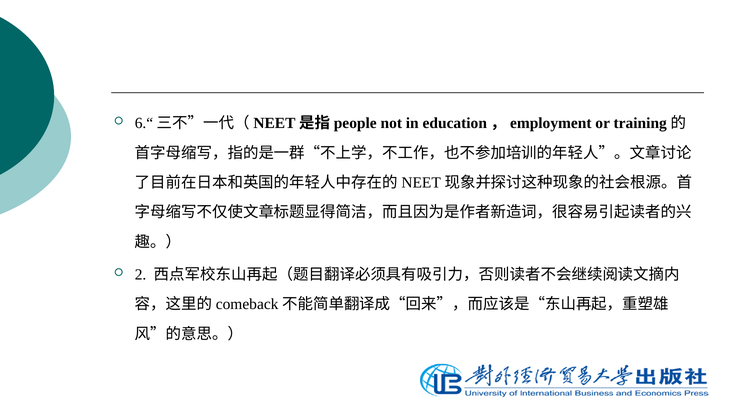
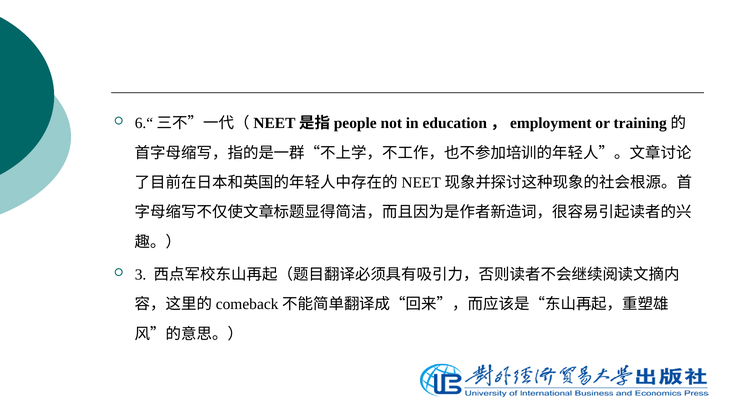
2: 2 -> 3 (141, 275)
